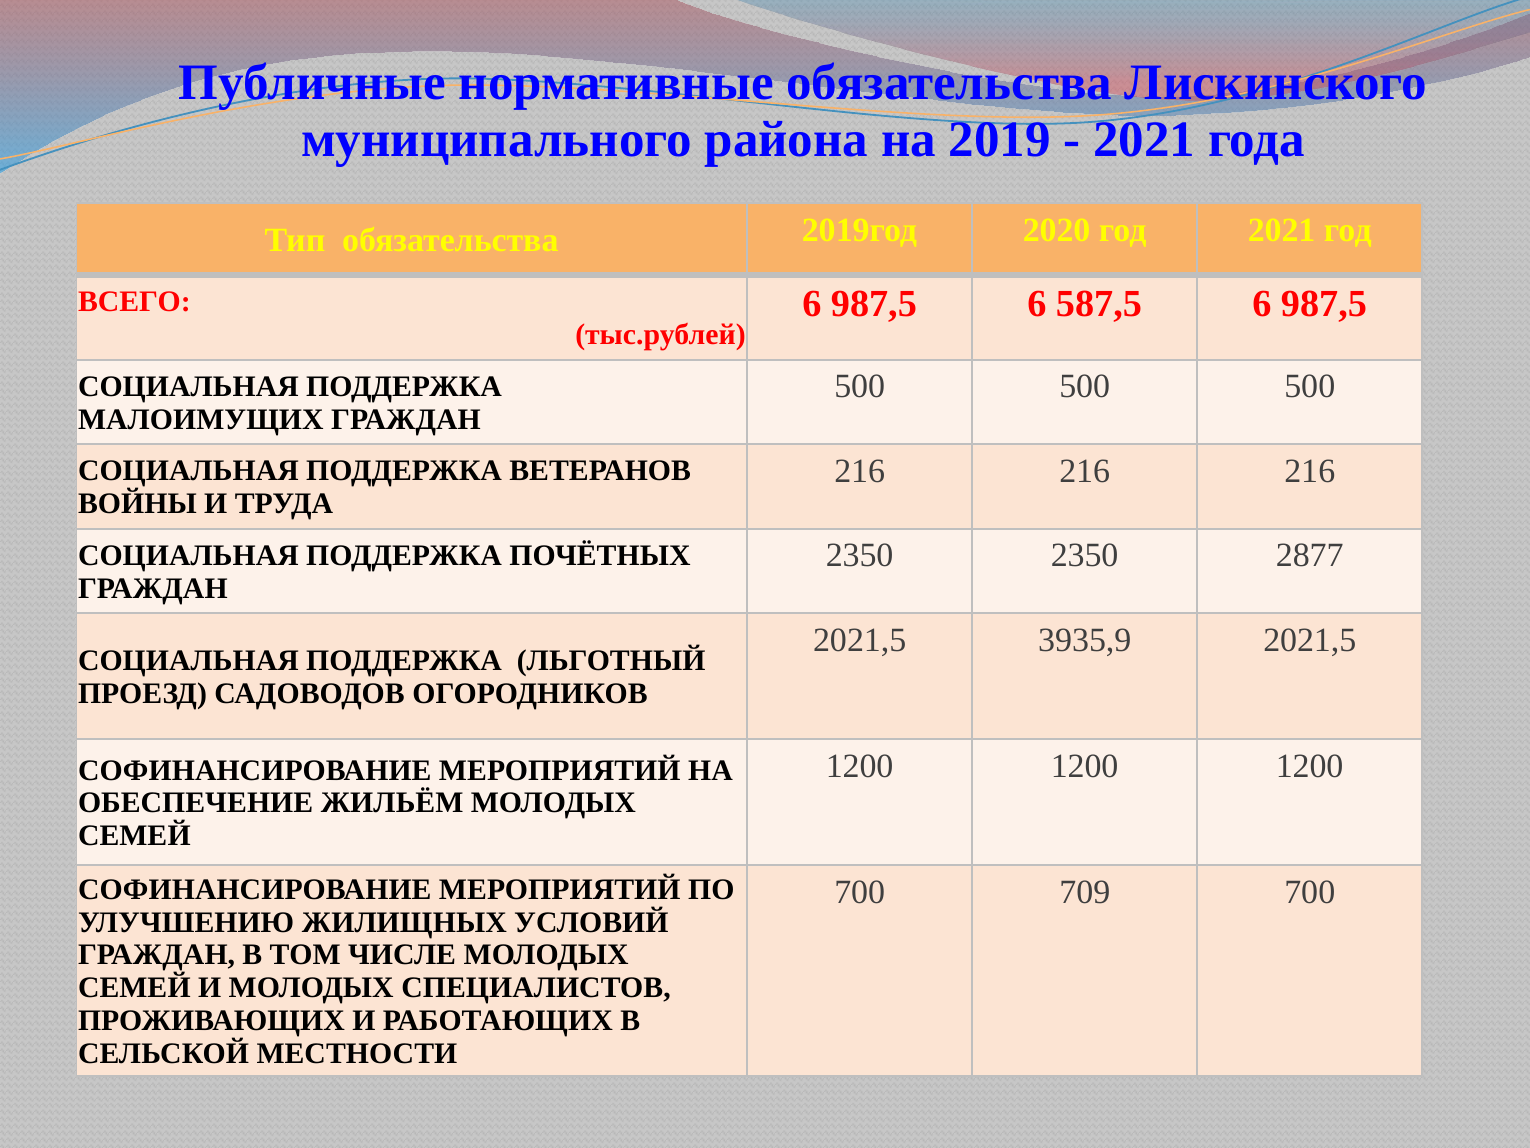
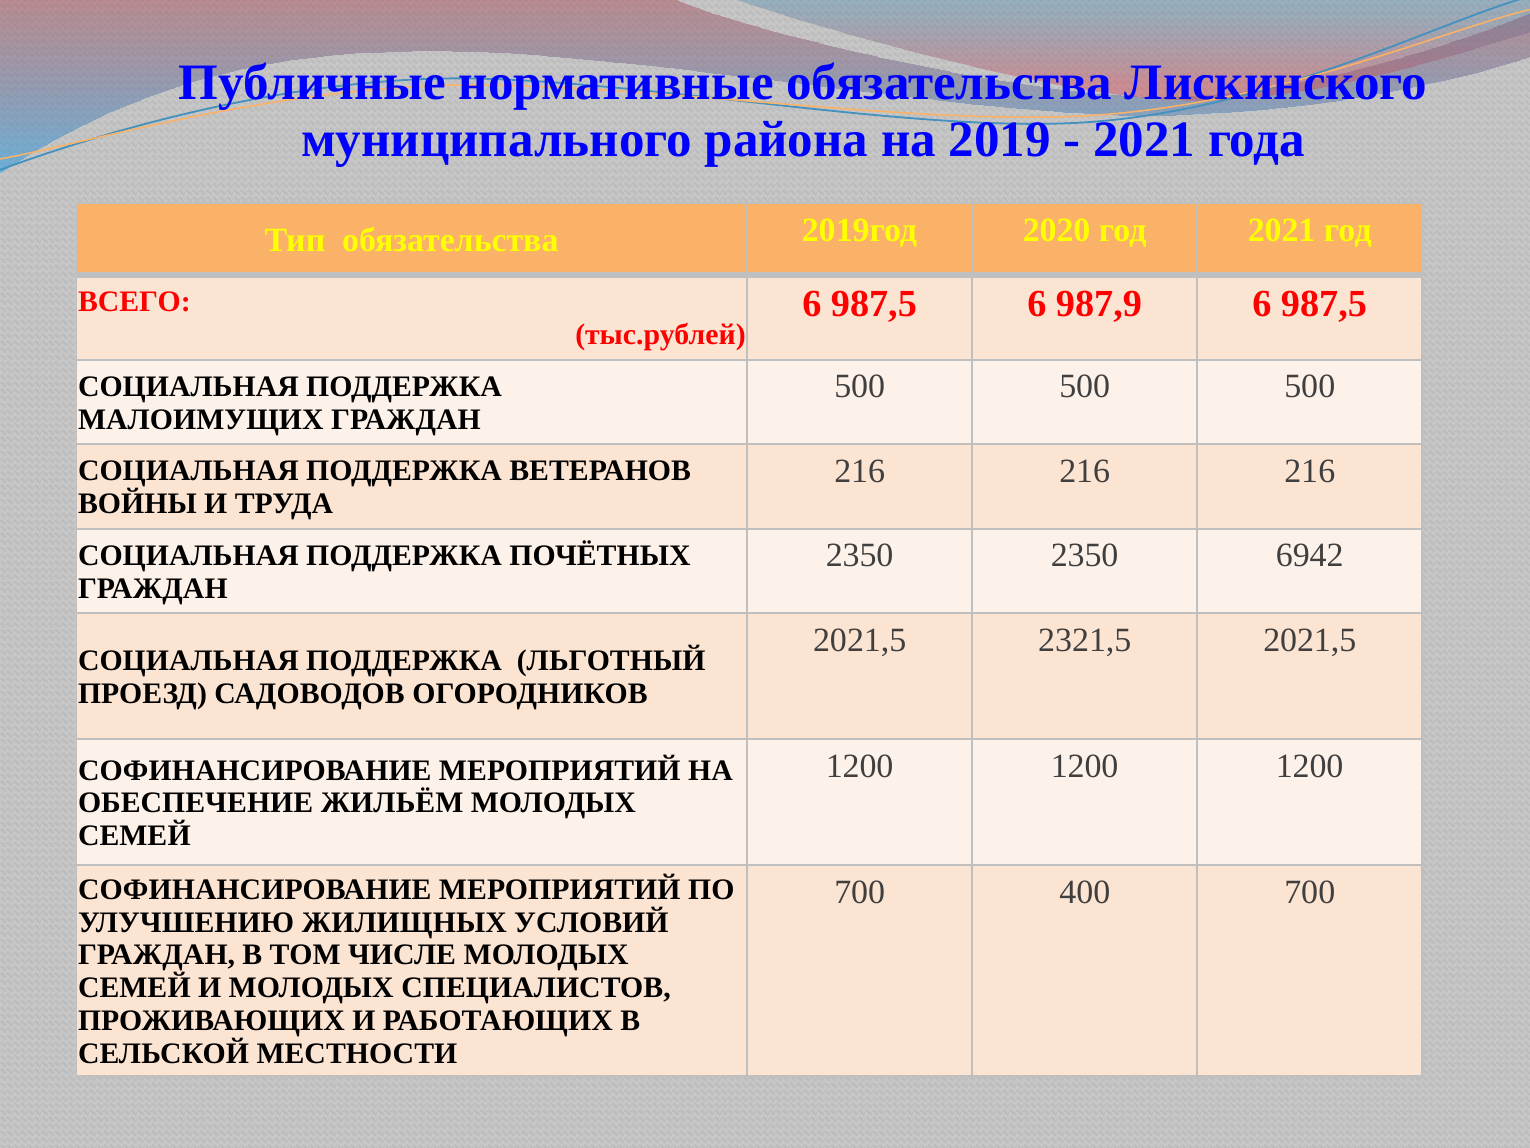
587,5: 587,5 -> 987,9 (1099, 304)
2877: 2877 -> 6942 (1310, 555)
3935,9: 3935,9 -> 2321,5 (1085, 640)
709: 709 -> 400 (1085, 891)
